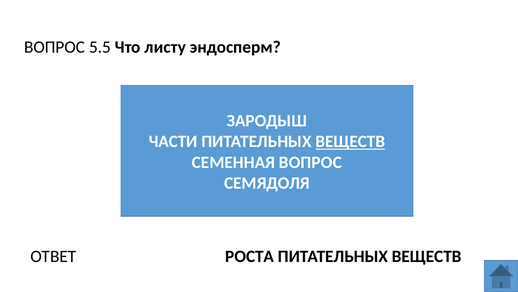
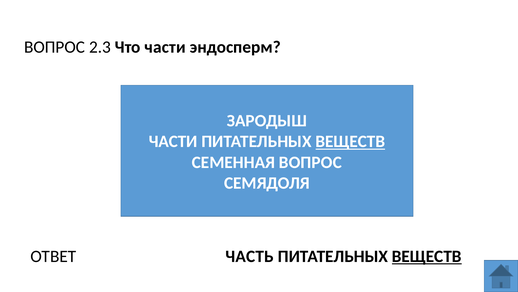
5.5: 5.5 -> 2.3 (100, 47)
Что листу: листу -> части (165, 47)
РОСТА: РОСТА -> ЧАСТЬ (250, 256)
ВЕЩЕСТВ underline: none -> present (427, 256)
